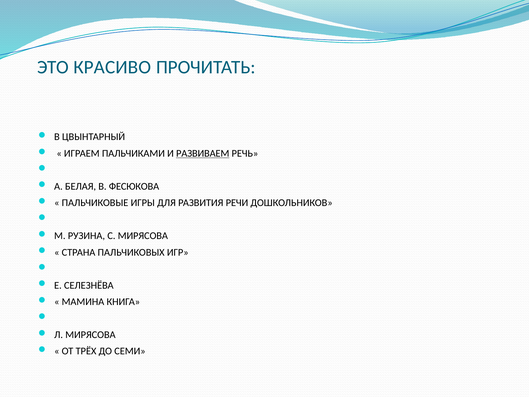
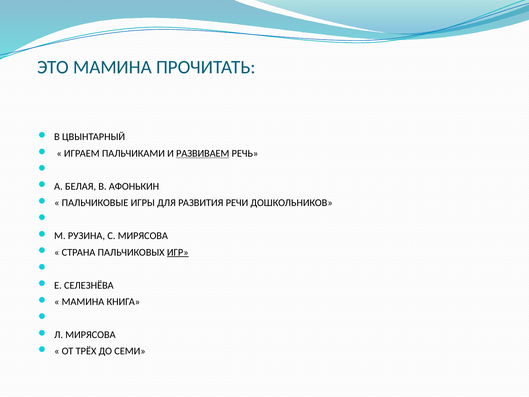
ЭТО КРАСИВО: КРАСИВО -> МАМИНА (112, 67)
ФЕСЮКОВА: ФЕСЮКОВА -> АФОНЬКИН (134, 186)
ИГР underline: none -> present (178, 252)
